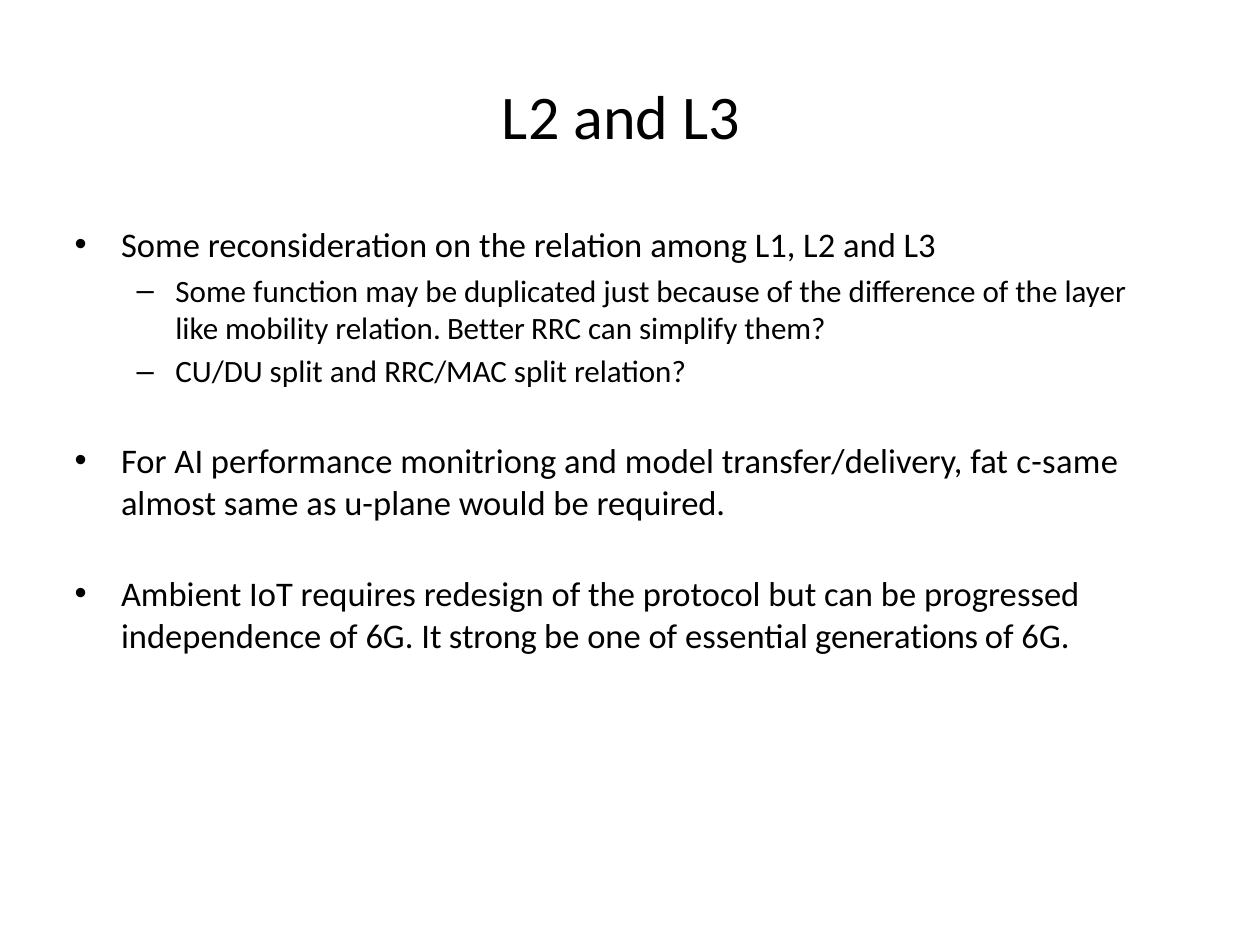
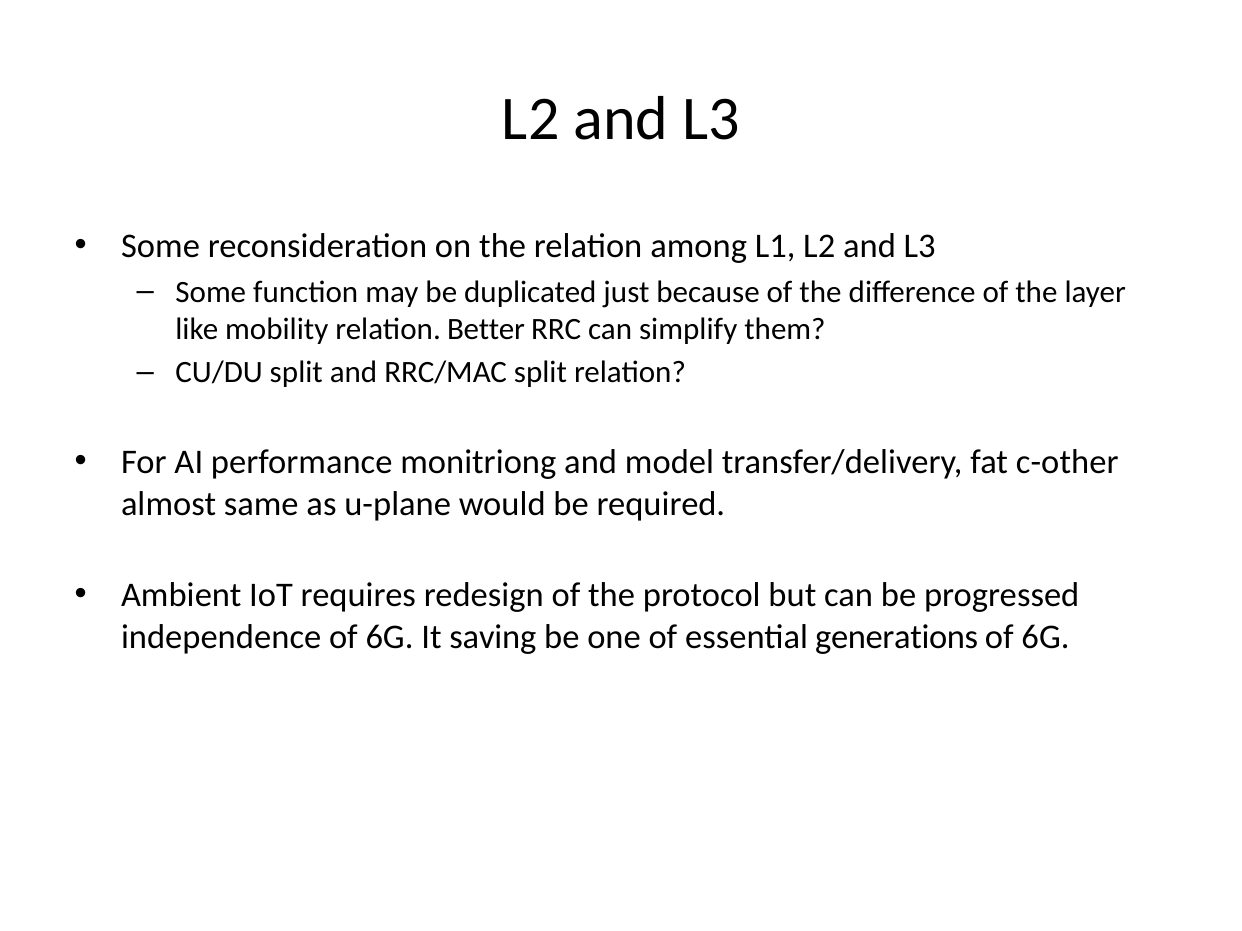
c-same: c-same -> c-other (1067, 463)
strong: strong -> saving (493, 637)
